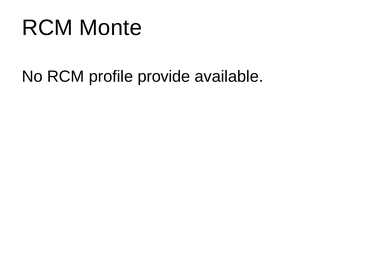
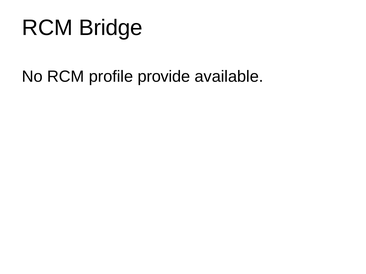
Monte: Monte -> Bridge (111, 28)
